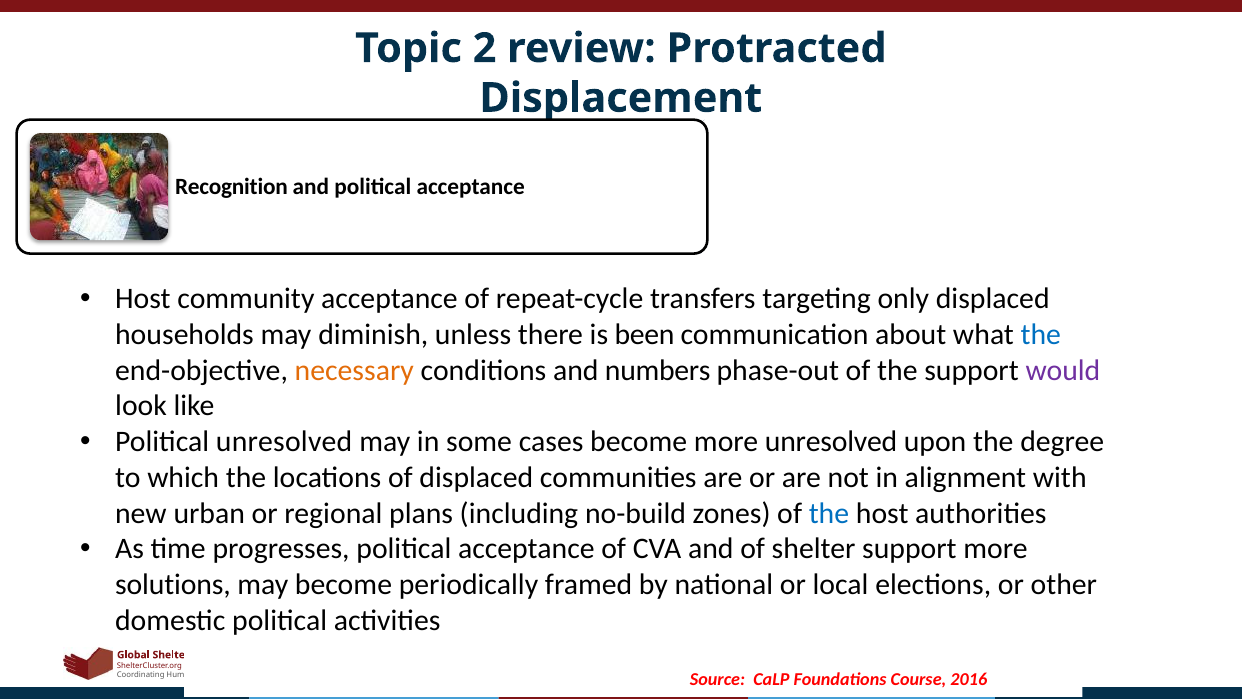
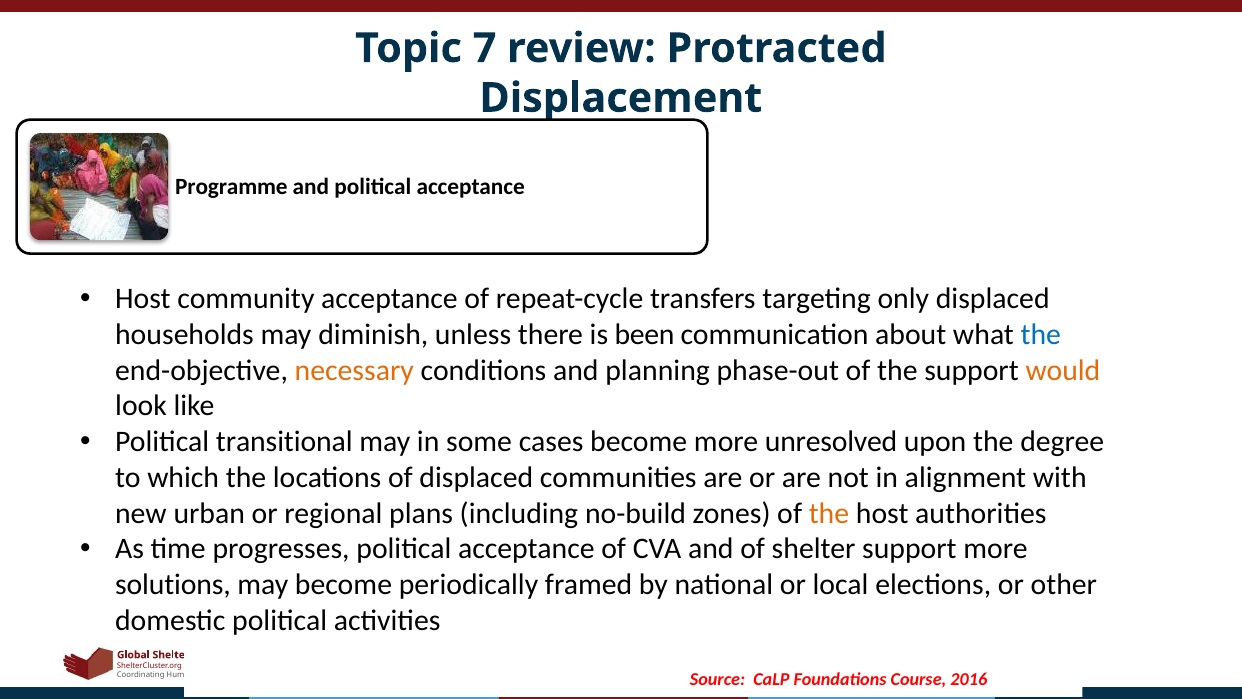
2: 2 -> 7 (485, 48)
Recognition: Recognition -> Programme (231, 186)
numbers: numbers -> planning (658, 370)
would colour: purple -> orange (1063, 370)
Political unresolved: unresolved -> transitional (284, 442)
the colour: blue -> orange (829, 513)
